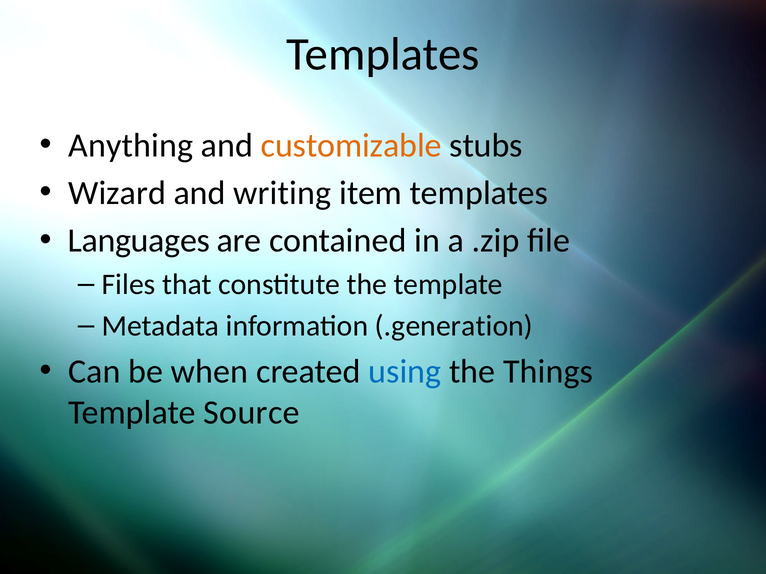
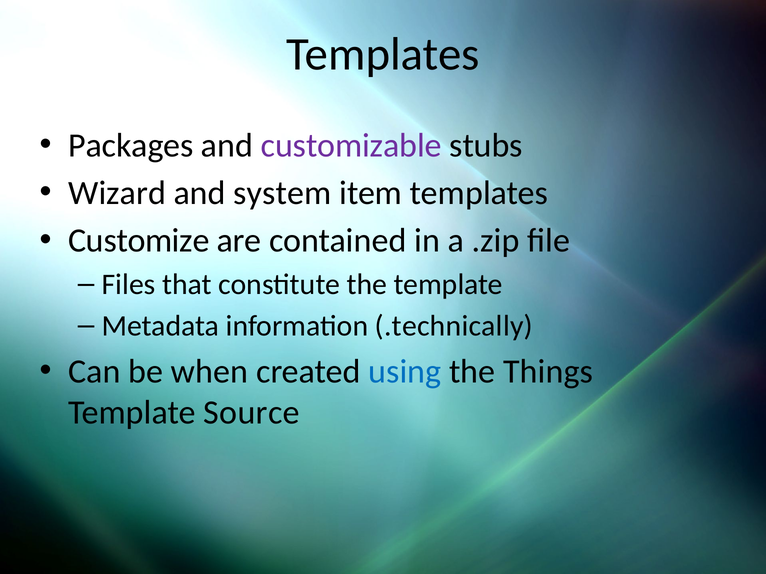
Anything: Anything -> Packages (131, 145)
customizable colour: orange -> purple (351, 145)
writing: writing -> system (282, 193)
Languages: Languages -> Customize (139, 241)
.generation: .generation -> .technically (454, 326)
